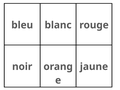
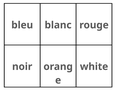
jaune: jaune -> white (94, 67)
